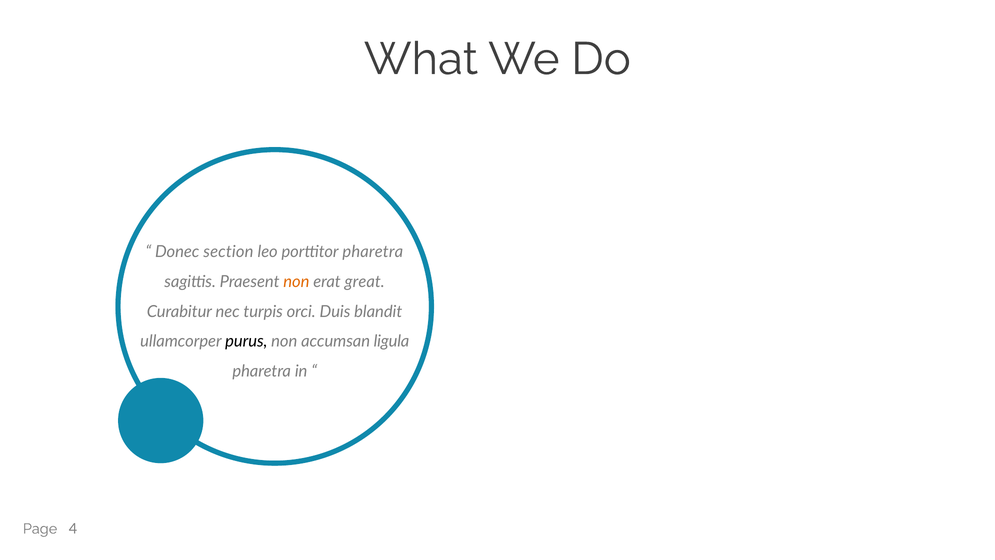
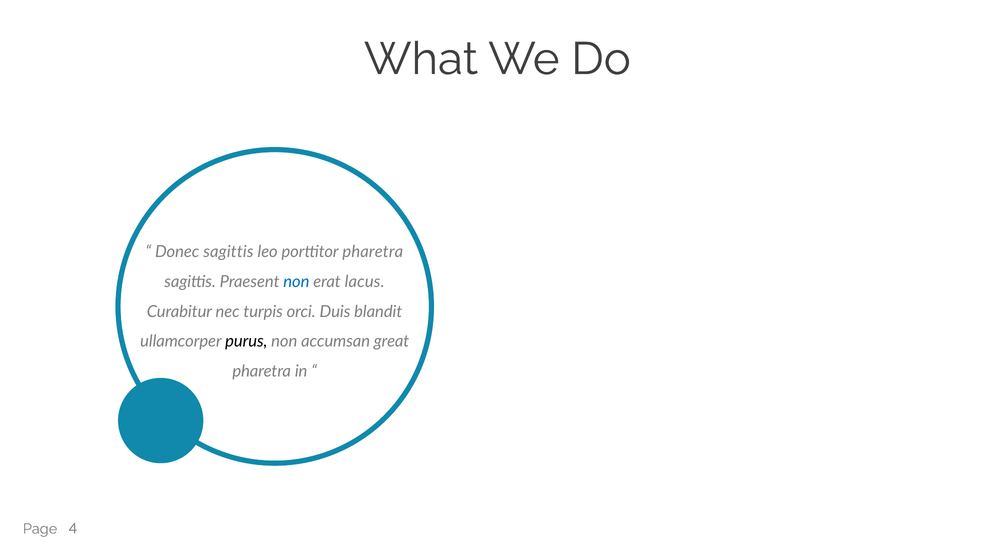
Donec section: section -> sagittis (228, 252)
non colour: orange -> blue (296, 282)
great: great -> lacus (365, 282)
ligula: ligula -> great (391, 341)
